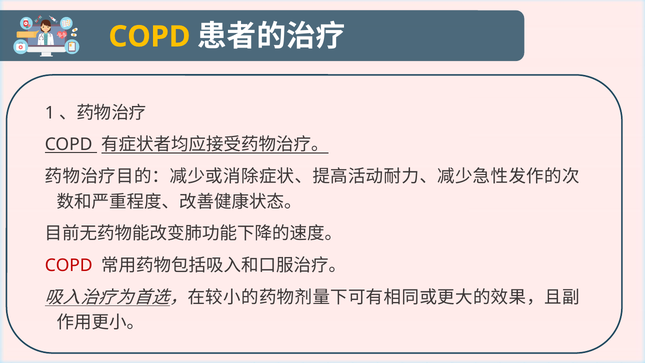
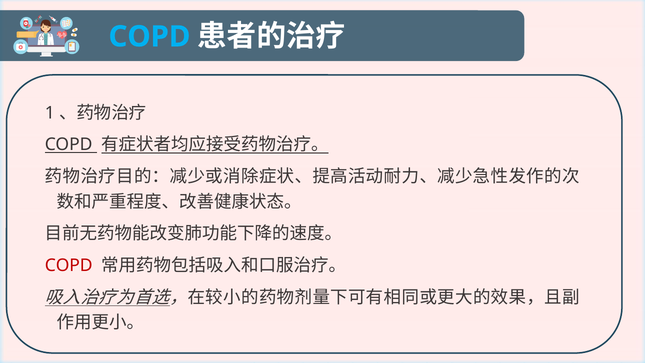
COPD colour: yellow -> light blue (149, 37)
